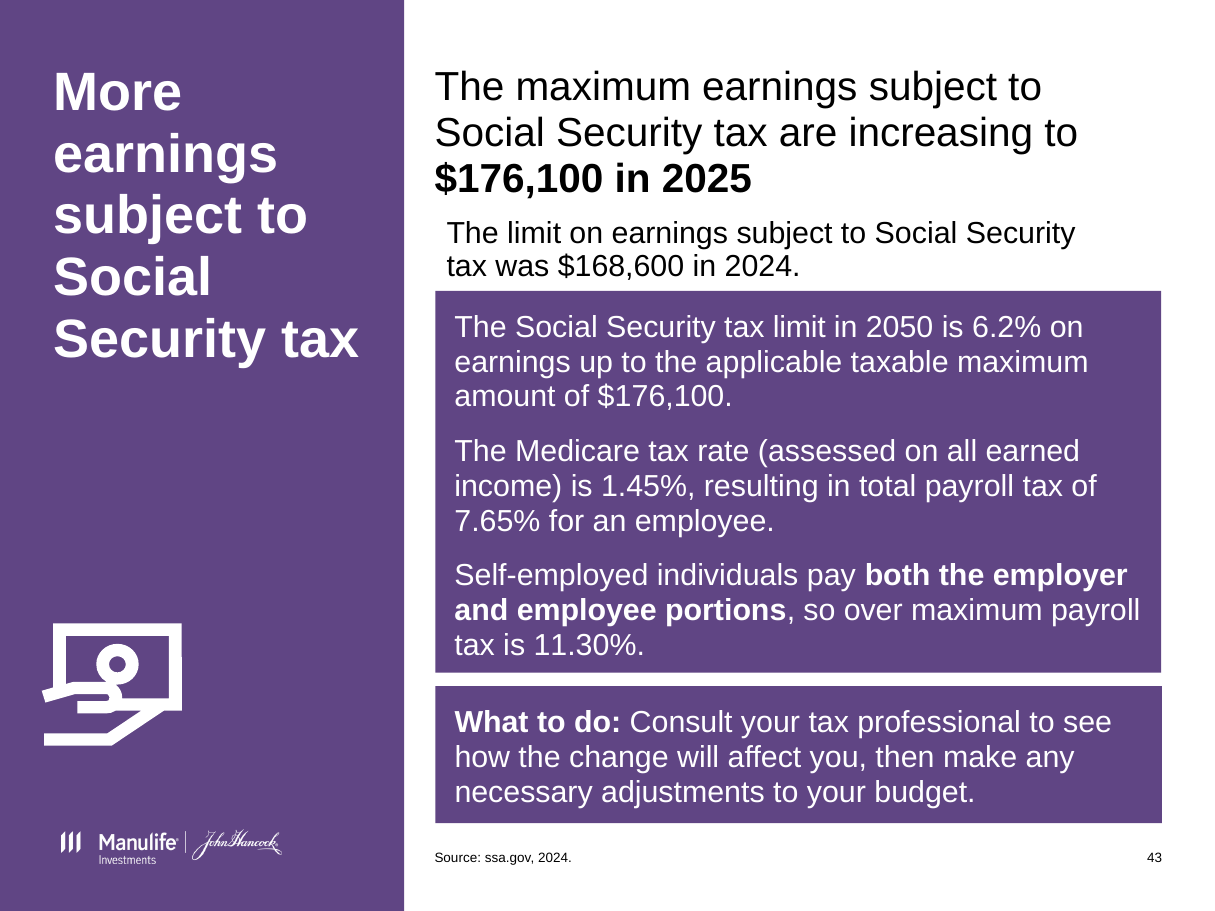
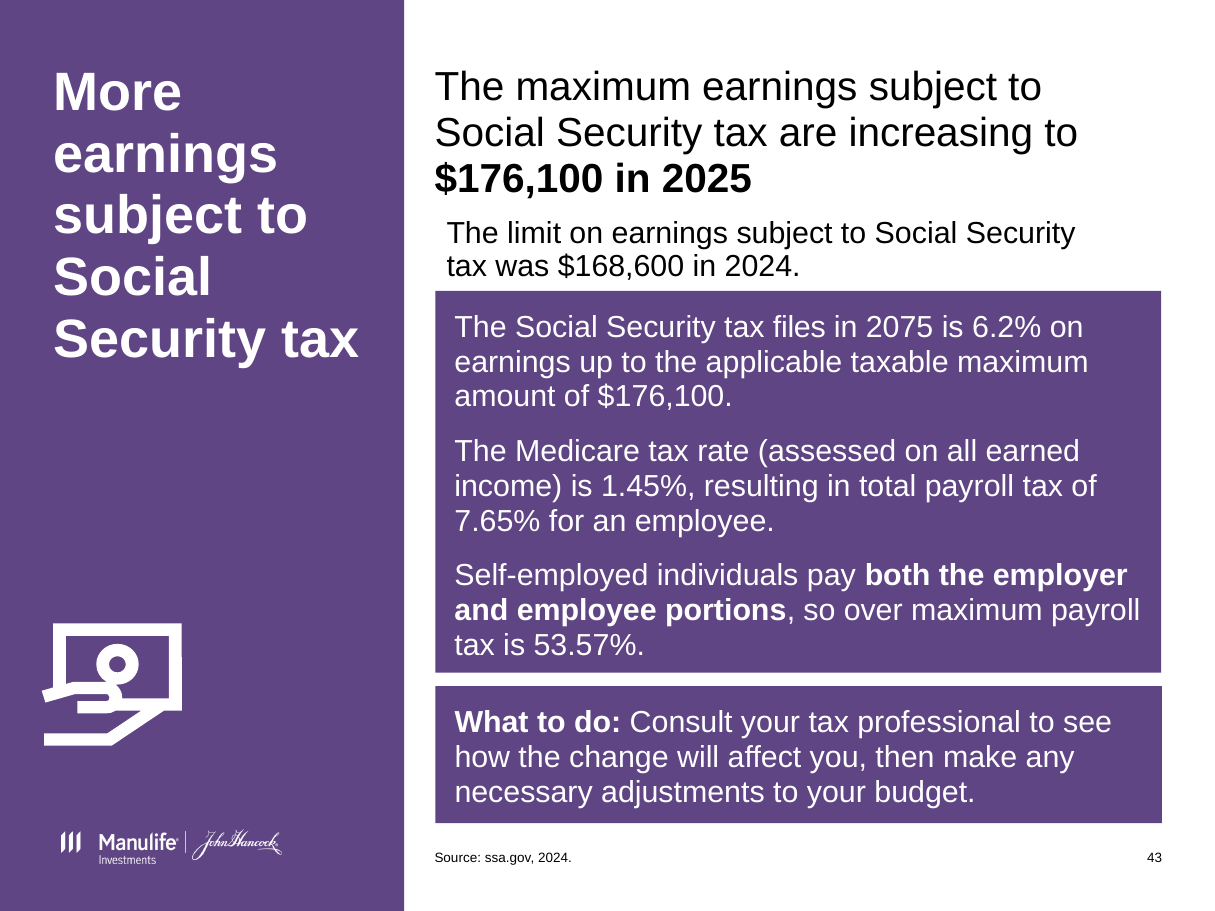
tax limit: limit -> files (799, 328)
2050: 2050 -> 2075 (900, 328)
11.30%: 11.30% -> 53.57% (589, 645)
